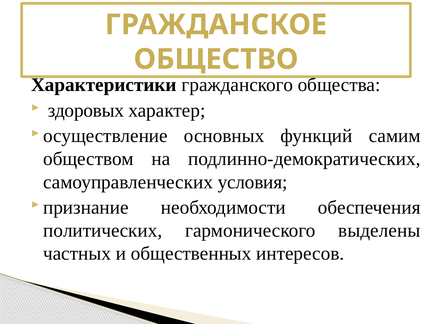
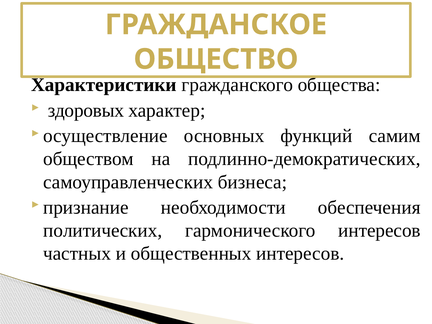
условия: условия -> бизнеса (252, 182)
гармонического выделены: выделены -> интересов (379, 231)
